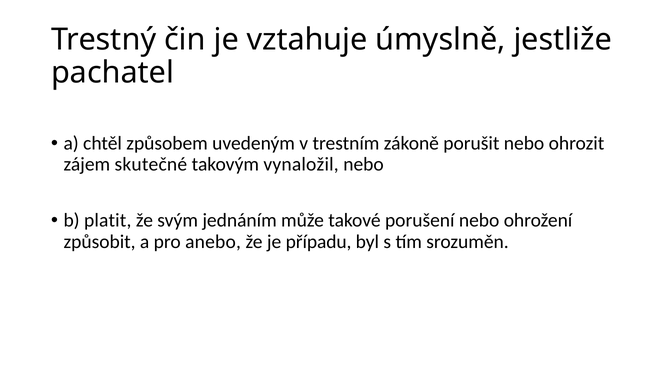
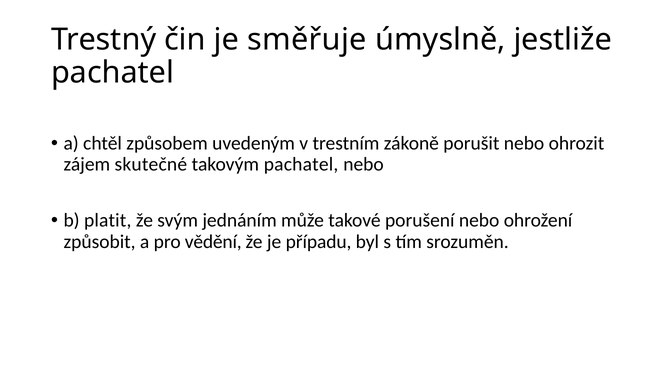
vztahuje: vztahuje -> směřuje (307, 40)
takovým vynaložil: vynaložil -> pachatel (301, 165)
anebo: anebo -> vědění (213, 242)
